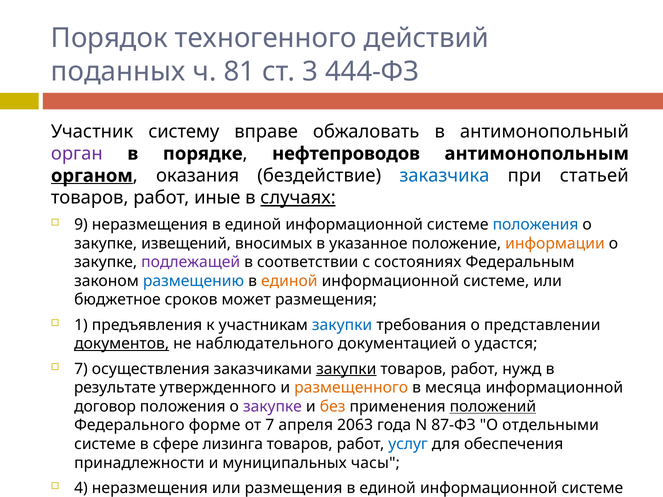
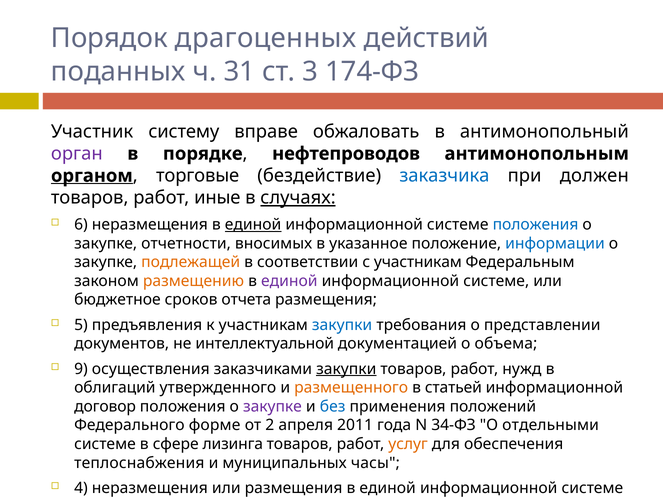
техногенного: техногенного -> драгоценных (266, 38)
81: 81 -> 31 (239, 71)
444-ФЗ: 444-ФЗ -> 174-ФЗ (372, 71)
оказания: оказания -> торговые (198, 176)
статьей: статьей -> должен (594, 176)
9: 9 -> 6 (81, 225)
единой underline: none -> present (253, 225)
извещений: извещений -> отчетности (186, 243)
информации colour: orange -> blue (555, 243)
подлежащей colour: purple -> orange (191, 262)
с состояниях: состояниях -> участникам (418, 262)
размещению colour: blue -> orange (193, 281)
единой colour: orange -> purple (289, 281)
может: может -> отчета (246, 300)
1: 1 -> 5 (81, 325)
документов underline: present -> none (122, 344)
наблюдательного: наблюдательного -> интеллектуальной (265, 344)
удастся: удастся -> объема (506, 344)
7: 7 -> 9 (81, 369)
результате: результате -> облигаций (115, 388)
месяца: месяца -> статьей (453, 388)
без colour: orange -> blue (333, 407)
положений underline: present -> none (493, 407)
от 7: 7 -> 2 (270, 425)
2063: 2063 -> 2011 (355, 425)
87-ФЗ: 87-ФЗ -> 34-ФЗ (454, 425)
услуг colour: blue -> orange (408, 444)
принадлежности: принадлежности -> теплоснабжения (139, 463)
